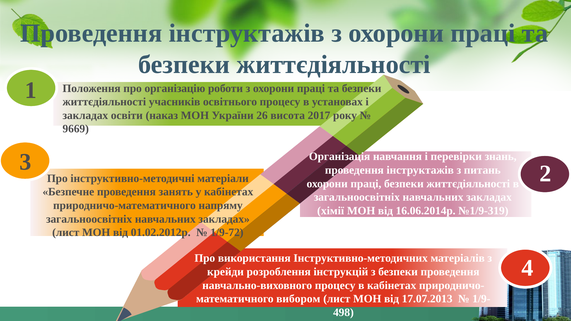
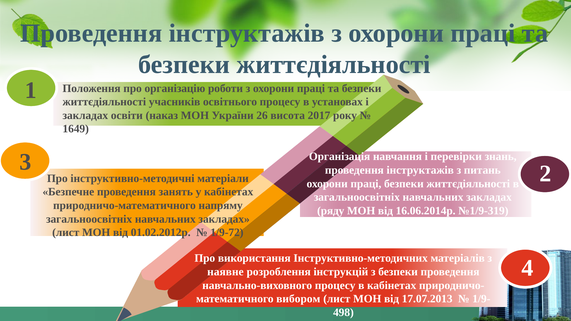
9669: 9669 -> 1649 (76, 129)
хімії: хімії -> ряду (331, 211)
крейди: крейди -> наявне (225, 272)
